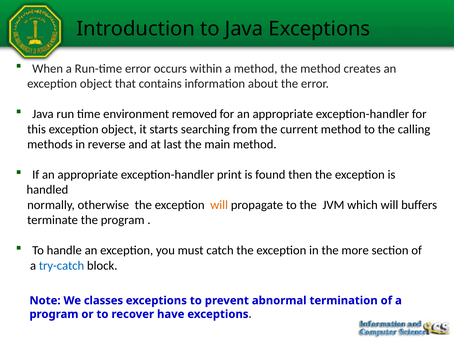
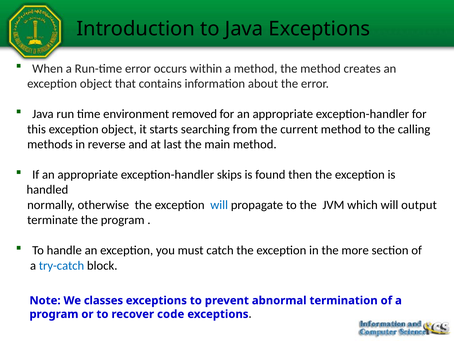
print: print -> skips (229, 174)
will colour: orange -> blue (219, 205)
buffers: buffers -> output (419, 205)
have: have -> code (171, 314)
